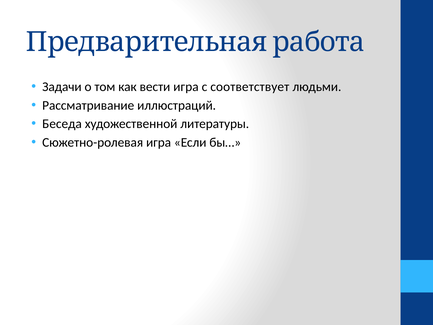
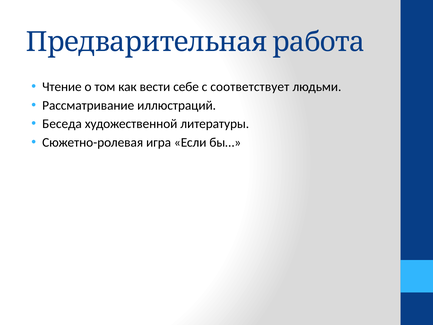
Задачи: Задачи -> Чтение (62, 87)
вести игра: игра -> себе (186, 87)
